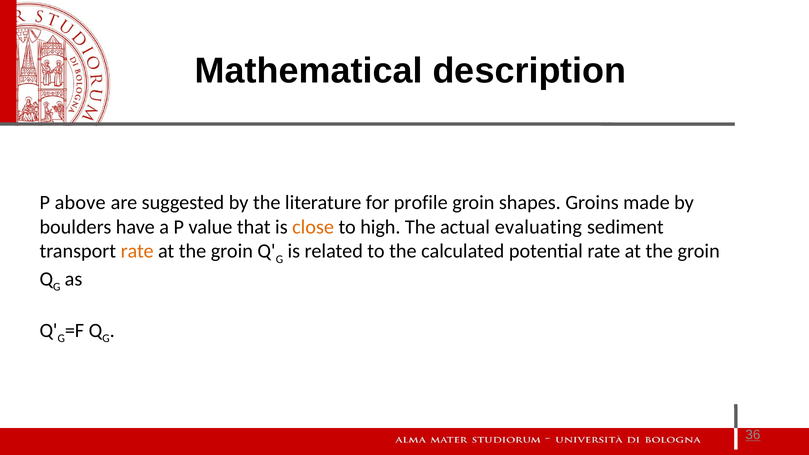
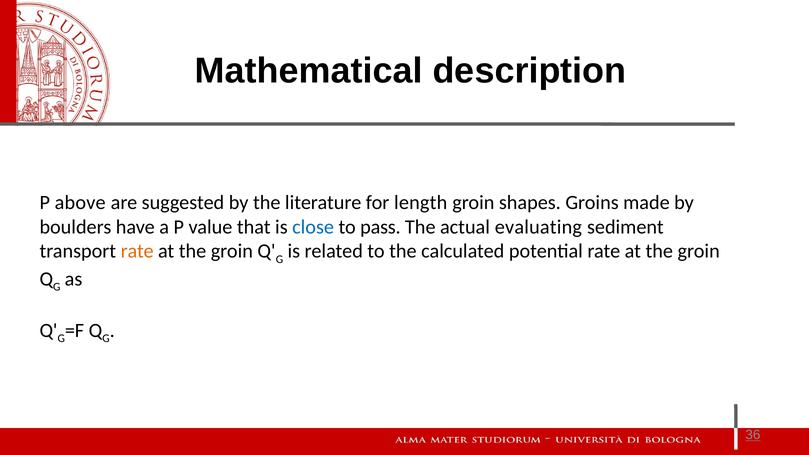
profile: profile -> length (421, 203)
close colour: orange -> blue (313, 227)
high: high -> pass (380, 227)
